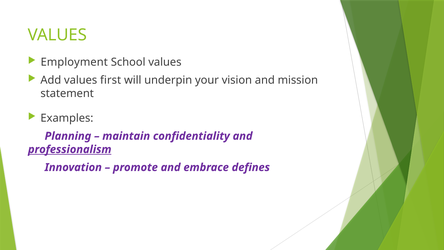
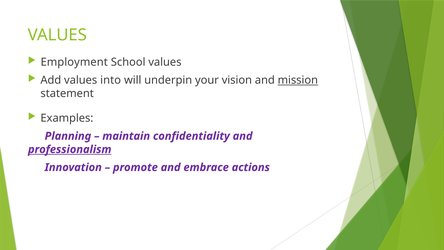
first: first -> into (111, 80)
mission underline: none -> present (298, 80)
defines: defines -> actions (251, 167)
